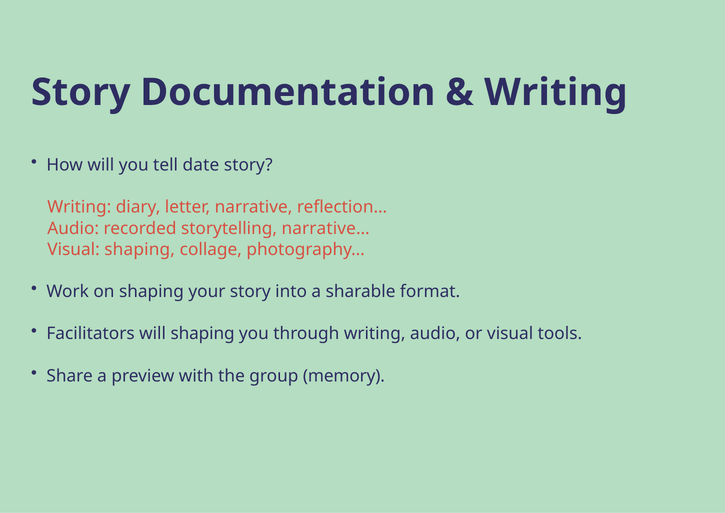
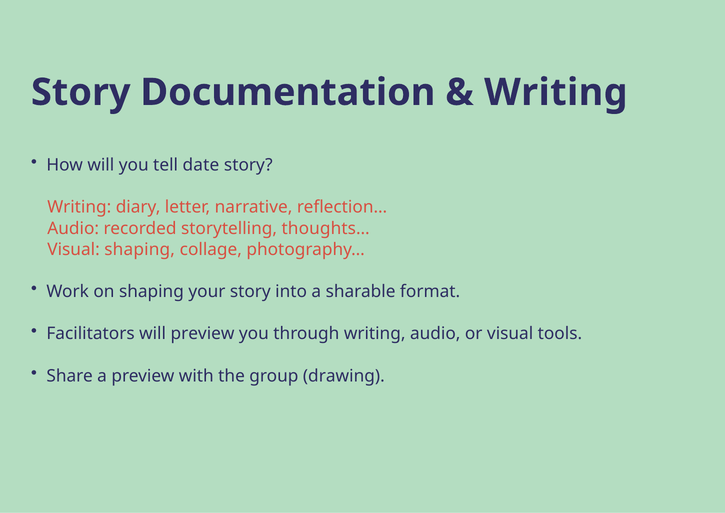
narrative…: narrative… -> thoughts… (326, 229)
will shaping: shaping -> preview (203, 334)
memory: memory -> drawing (344, 376)
